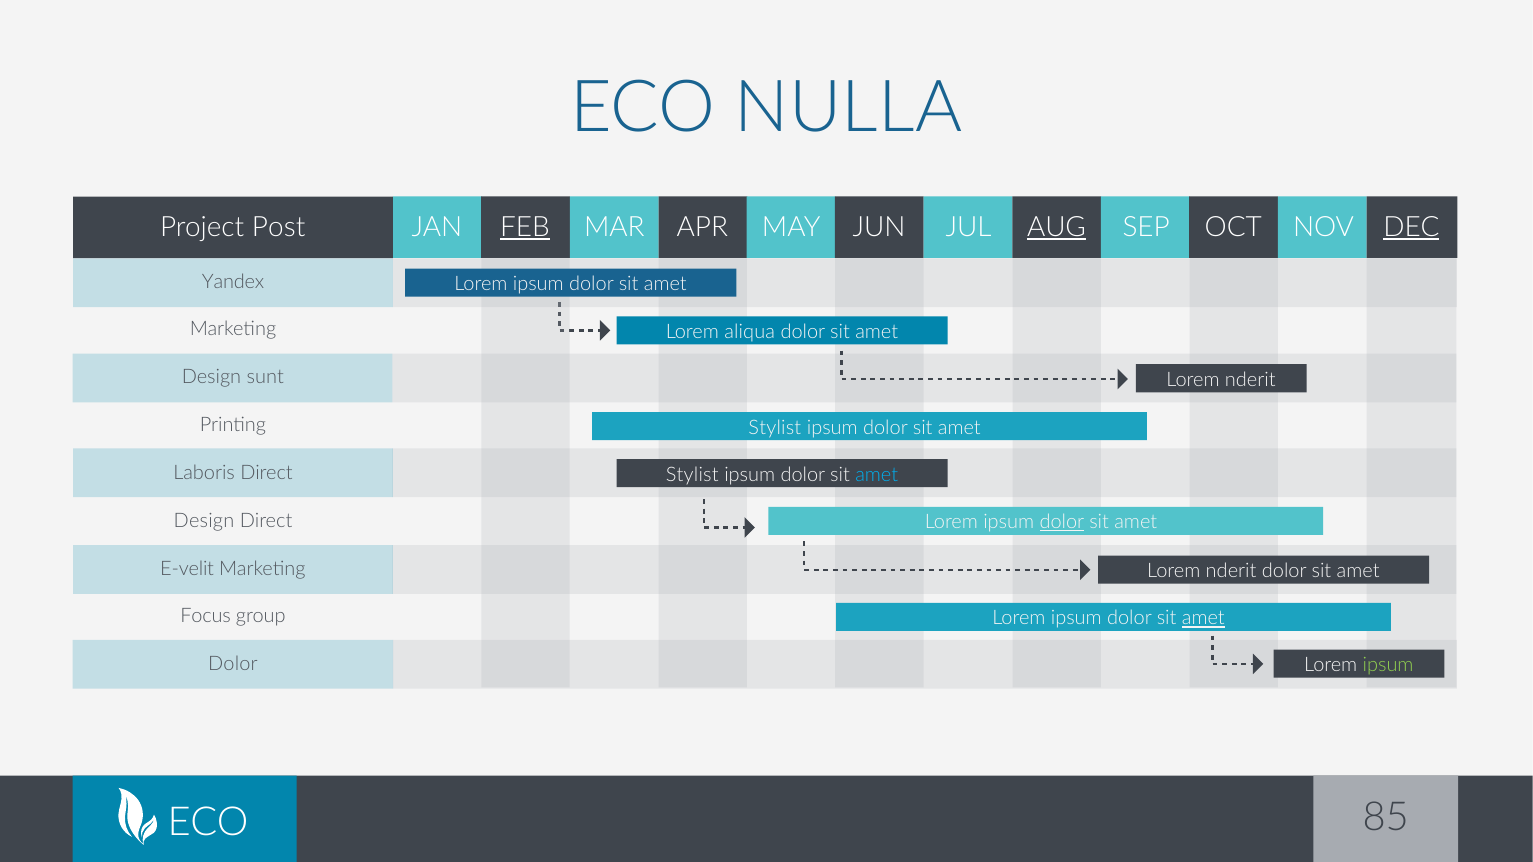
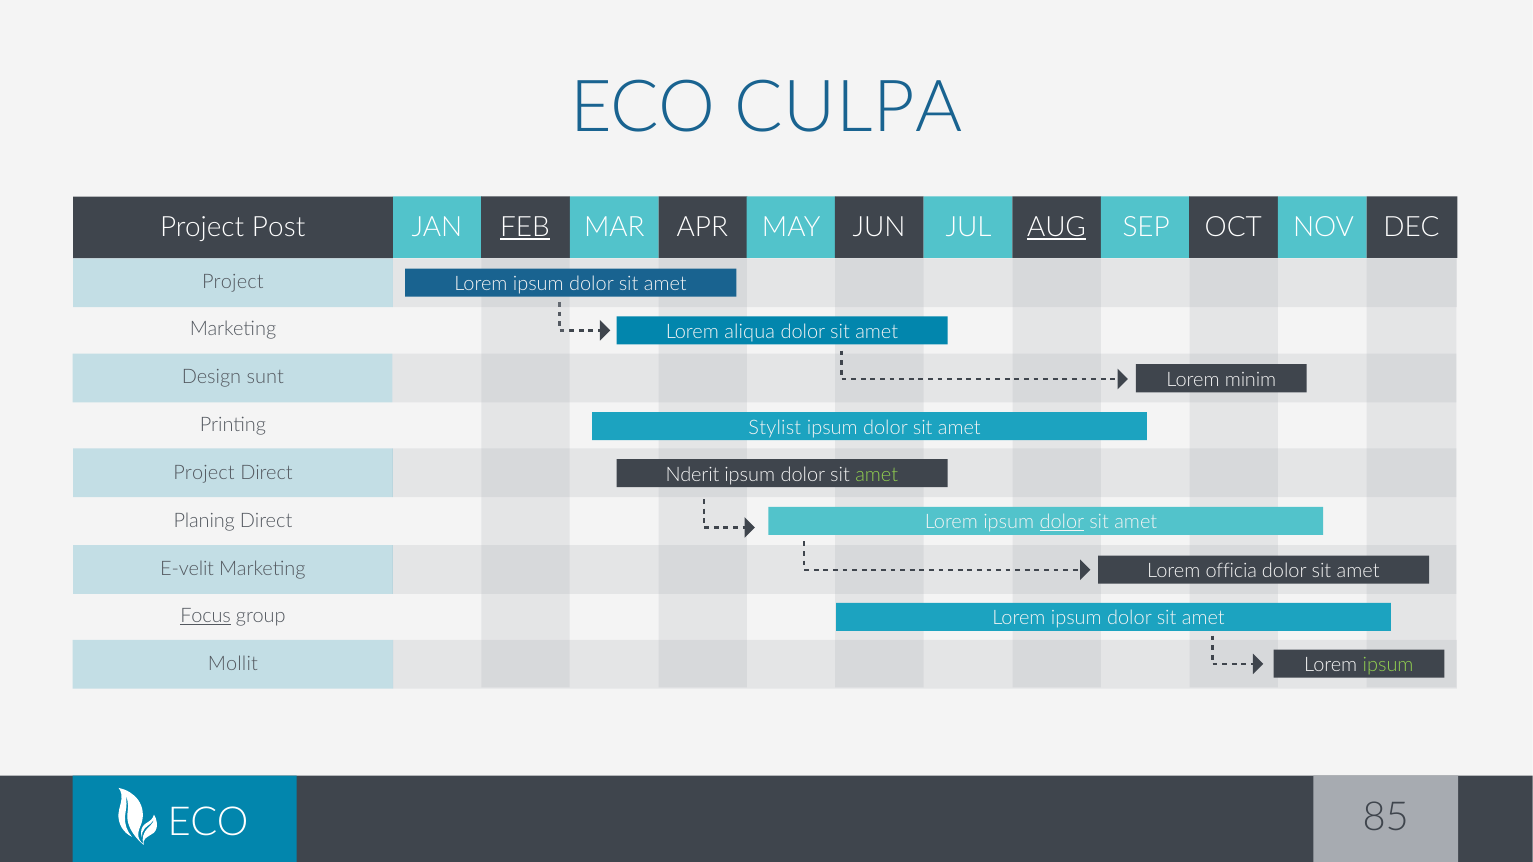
NULLA: NULLA -> CULPA (848, 108)
DEC underline: present -> none (1411, 227)
Yandex: Yandex -> Project (233, 282)
nderit: nderit -> minim (1250, 380)
Laboris: Laboris -> Project (204, 473)
Stylist: Stylist -> Nderit (692, 475)
amet colour: light blue -> light green (877, 475)
Design: Design -> Planing (204, 521)
nderit: nderit -> officia (1231, 571)
Focus underline: none -> present (206, 617)
amet underline: present -> none (1203, 619)
Dolor: Dolor -> Mollit (233, 664)
